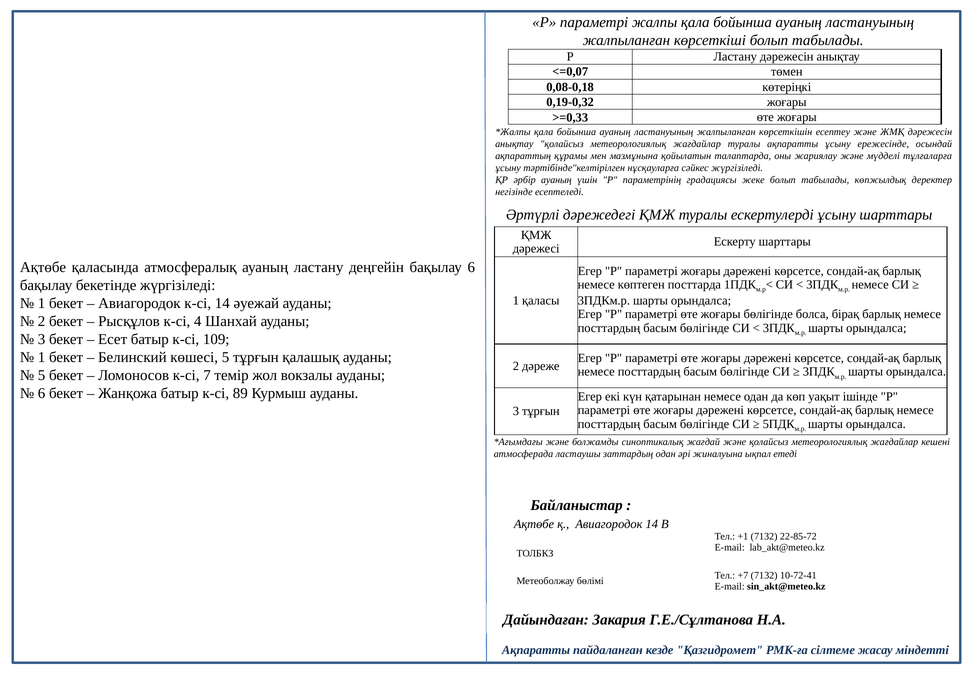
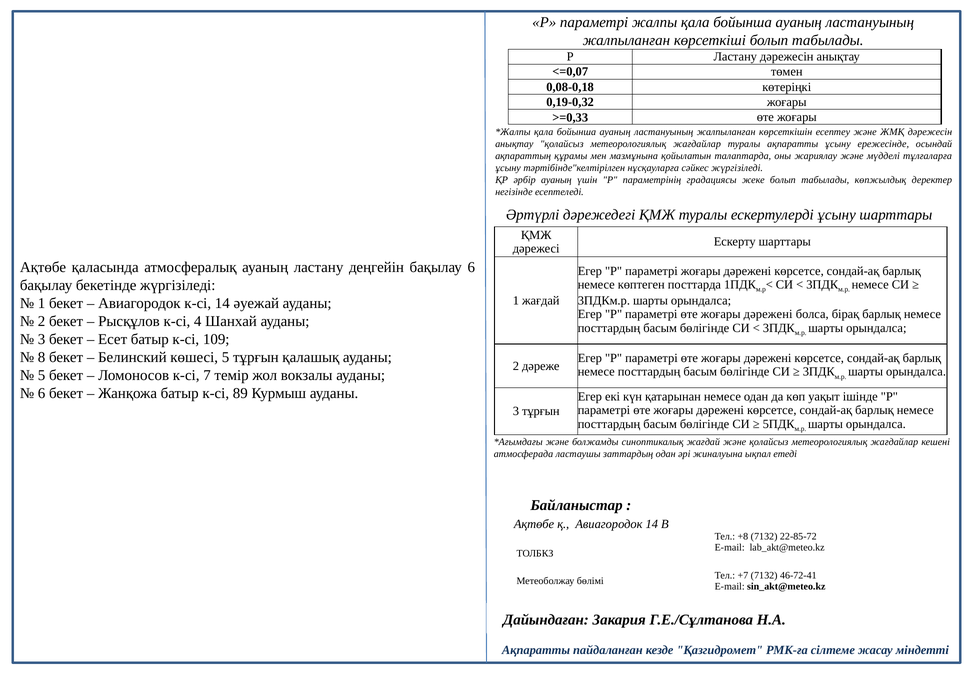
1 қаласы: қаласы -> жағдай (541, 300)
бөлігінде: бөлігінде -> дәрежені (768, 314)
1: 1 -> 8 (42, 357)
+1: +1 -> +8 (743, 536)
10-72-41: 10-72-41 -> 46-72-41 (798, 575)
